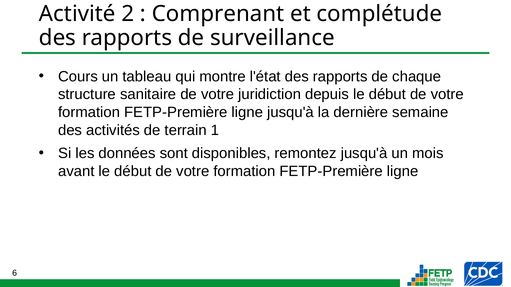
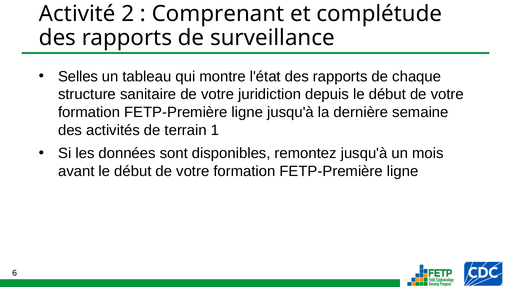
Cours: Cours -> Selles (78, 77)
